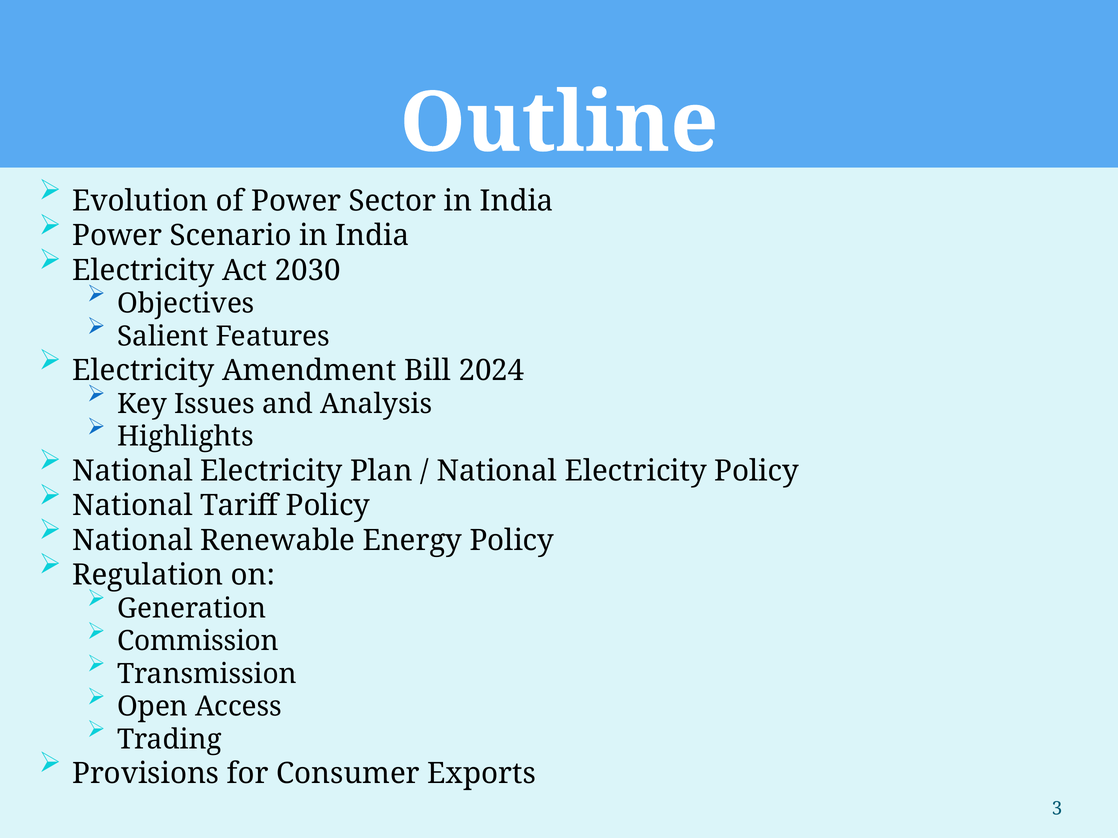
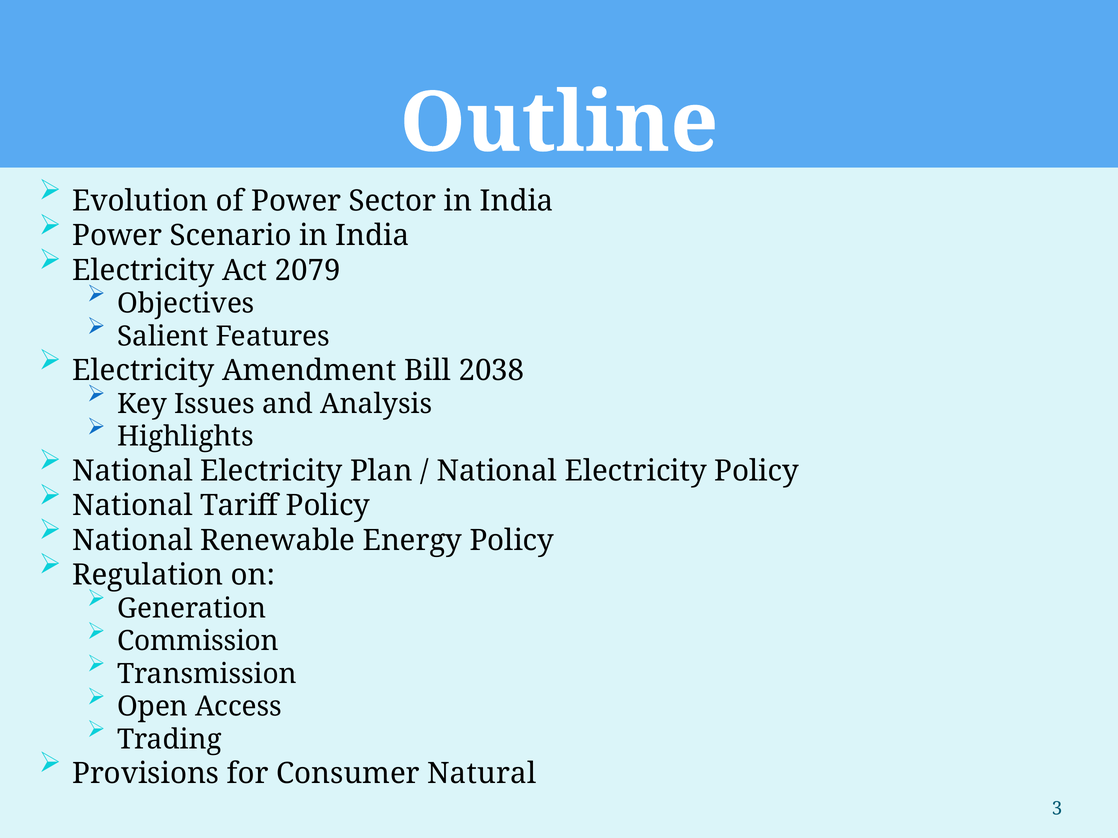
2030: 2030 -> 2079 (308, 271)
2024: 2024 -> 2038 (491, 371)
Exports: Exports -> Natural (482, 774)
